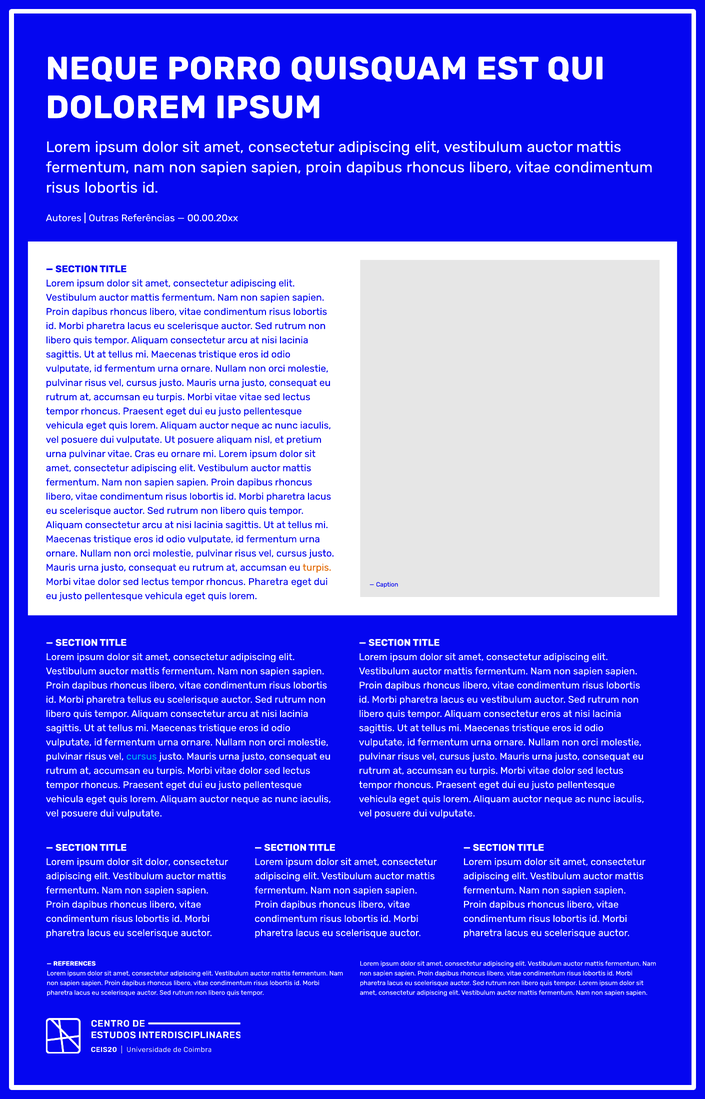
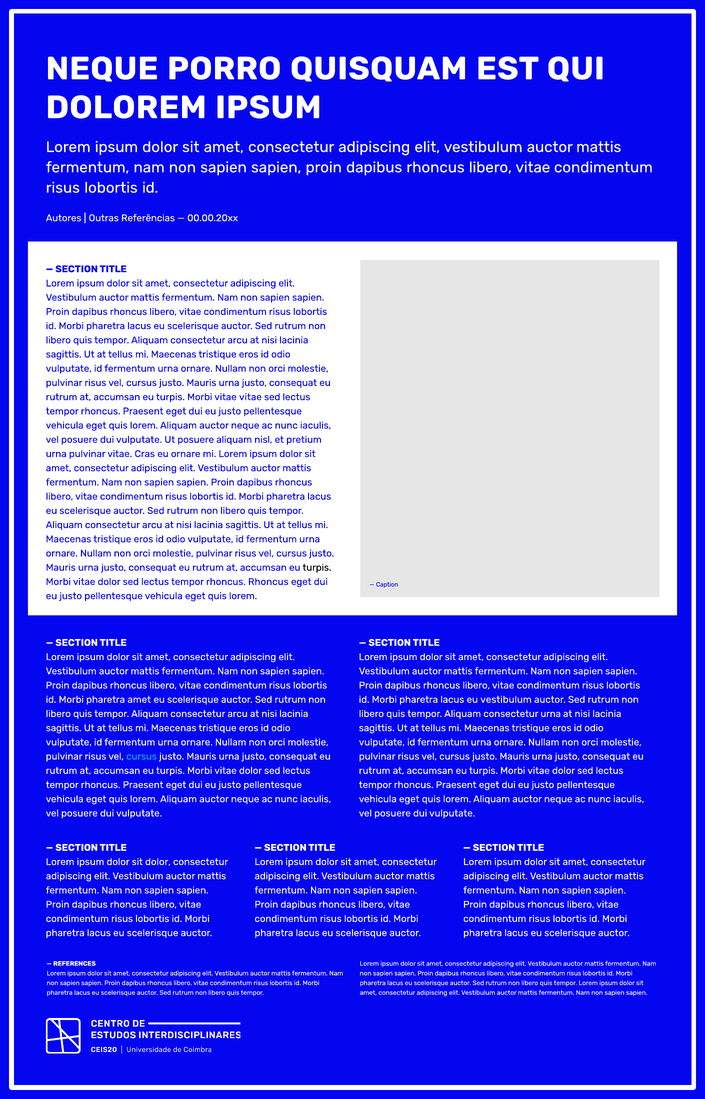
turpis colour: orange -> black (317, 568)
rhoncus Pharetra: Pharetra -> Rhoncus (268, 582)
pharetra tellus: tellus -> amet (139, 700)
consectetur eros: eros -> urna (551, 715)
